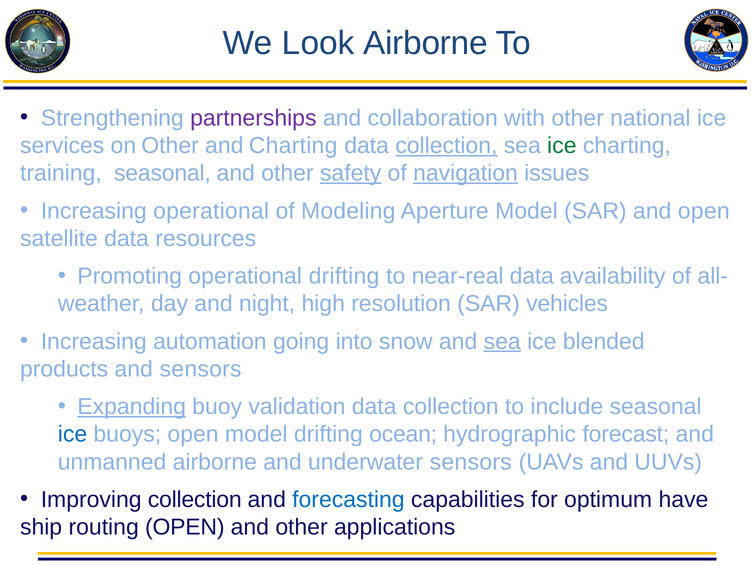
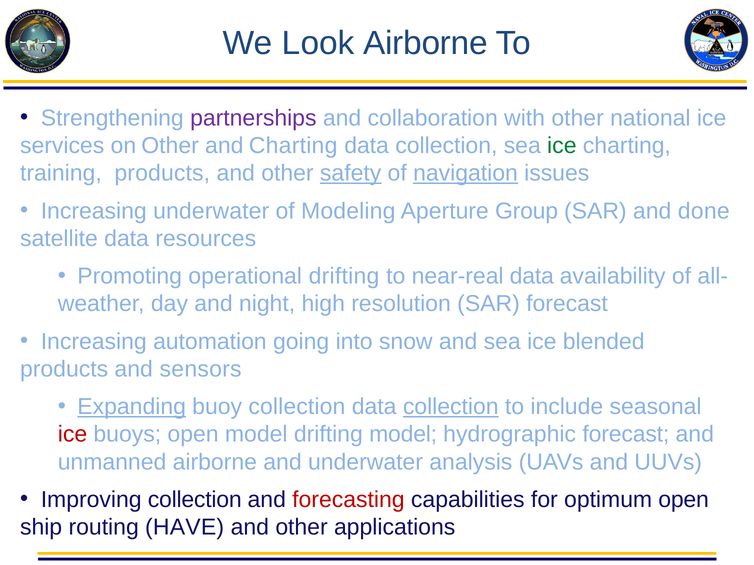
collection underline: present -> none (446, 146)
training seasonal: seasonal -> products (162, 174)
Increasing operational: operational -> underwater (211, 211)
Aperture Model: Model -> Group (527, 211)
and open: open -> done (704, 211)
SAR vehicles: vehicles -> forecast (567, 304)
sea underline: present -> none (502, 342)
buoy validation: validation -> collection (297, 407)
collection underline: none -> present (451, 407)
ice colour: blue -> red (73, 435)
drifting ocean: ocean -> model (403, 435)
underwater sensors: sensors -> analysis (471, 462)
forecasting colour: blue -> red (348, 500)
optimum have: have -> open (684, 500)
routing OPEN: OPEN -> HAVE (185, 528)
